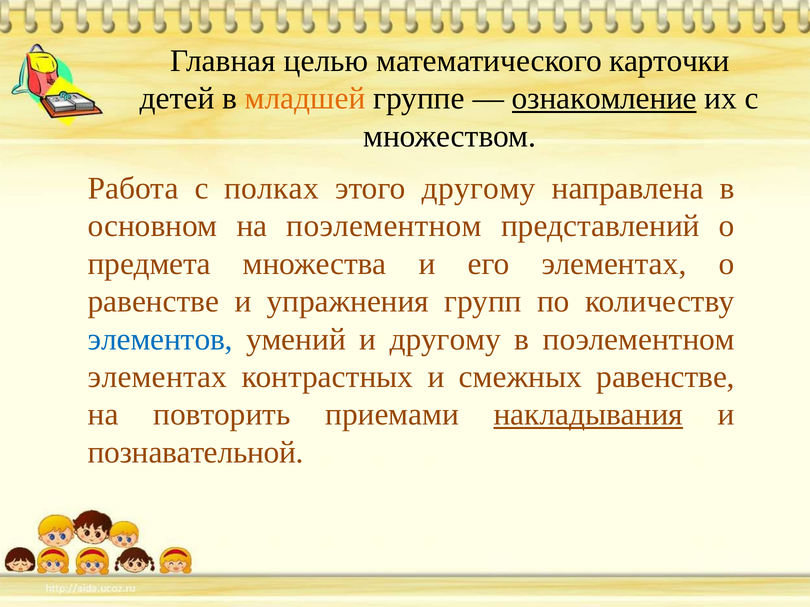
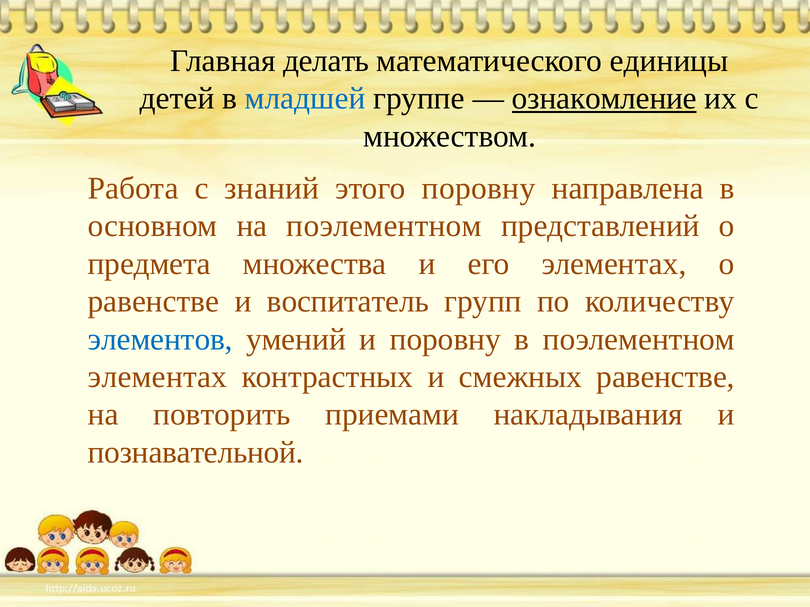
целью: целью -> делать (326, 61)
карточки: карточки -> единицы (669, 61)
младшей colour: orange -> blue (305, 99)
полках: полках -> знаний (272, 189)
этого другому: другому -> поровну (479, 189)
упражнения: упражнения -> воспитатель (348, 302)
и другому: другому -> поровну (445, 339)
накладывания underline: present -> none (588, 415)
